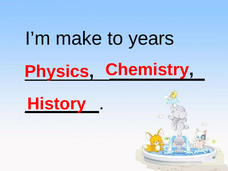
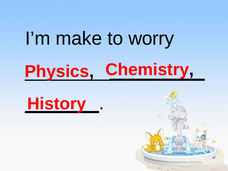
years: years -> worry (151, 39)
